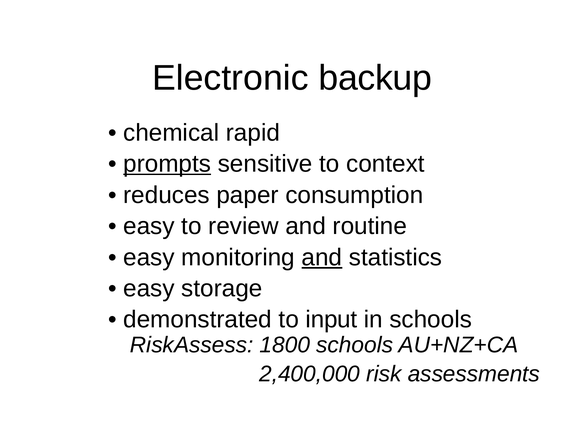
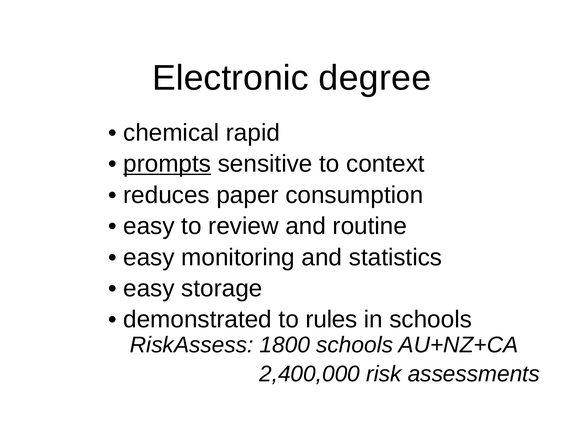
backup: backup -> degree (375, 78)
and underline: present -> none (322, 257)
input: input -> rules (331, 320)
